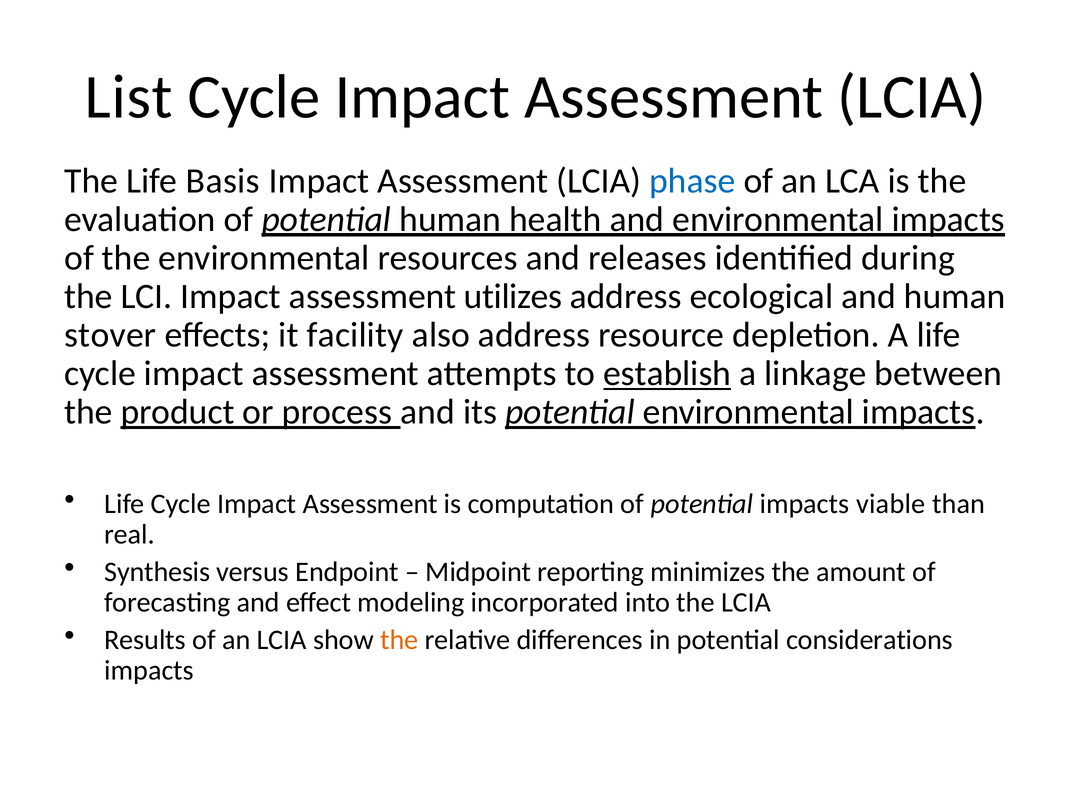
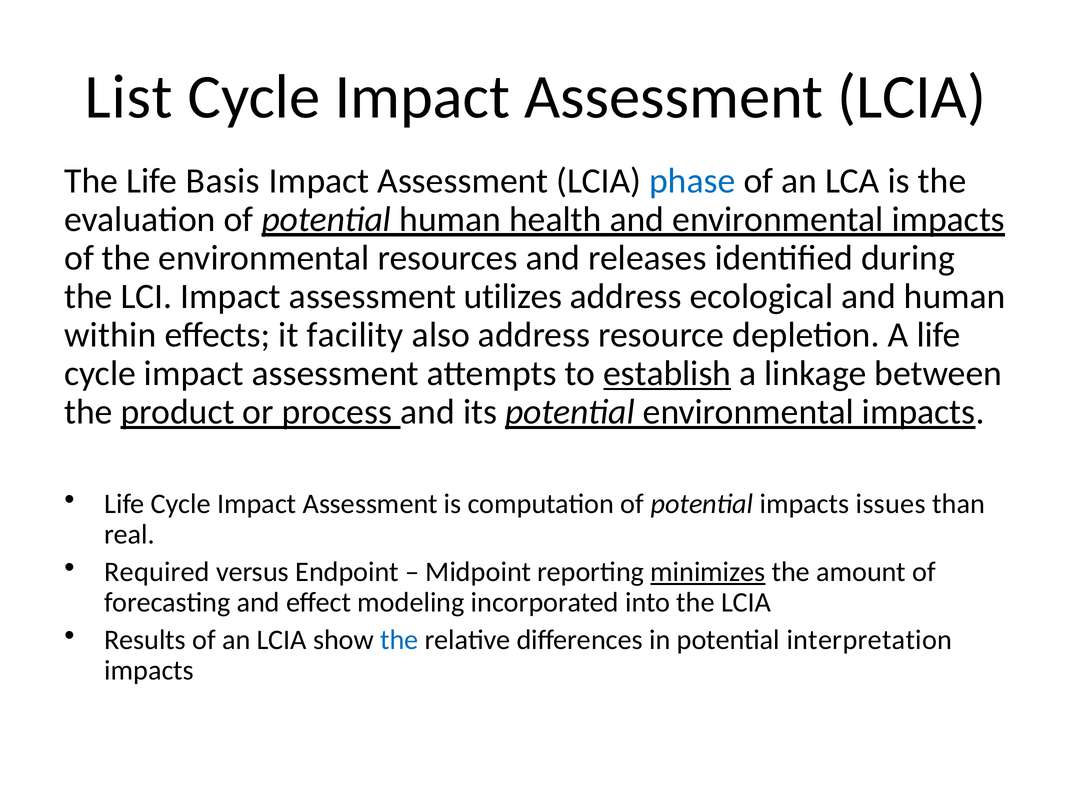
stover: stover -> within (110, 335)
viable: viable -> issues (891, 504)
Synthesis: Synthesis -> Required (157, 572)
minimizes underline: none -> present (708, 572)
the colour: orange -> blue (399, 640)
considerations: considerations -> interpretation (869, 640)
